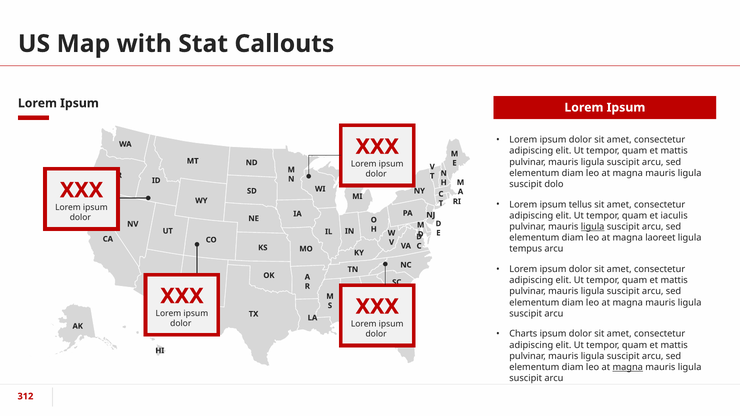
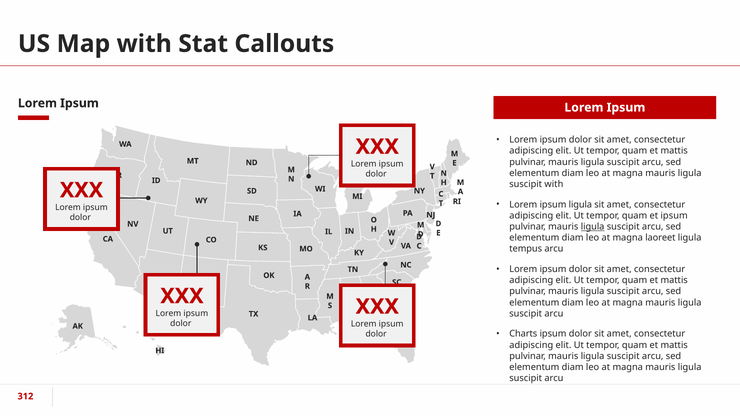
suscipit dolo: dolo -> with (554, 184)
ipsum tellus: tellus -> ligula (580, 205)
et iaculis: iaculis -> ipsum (674, 216)
magna underline: present -> none (628, 367)
